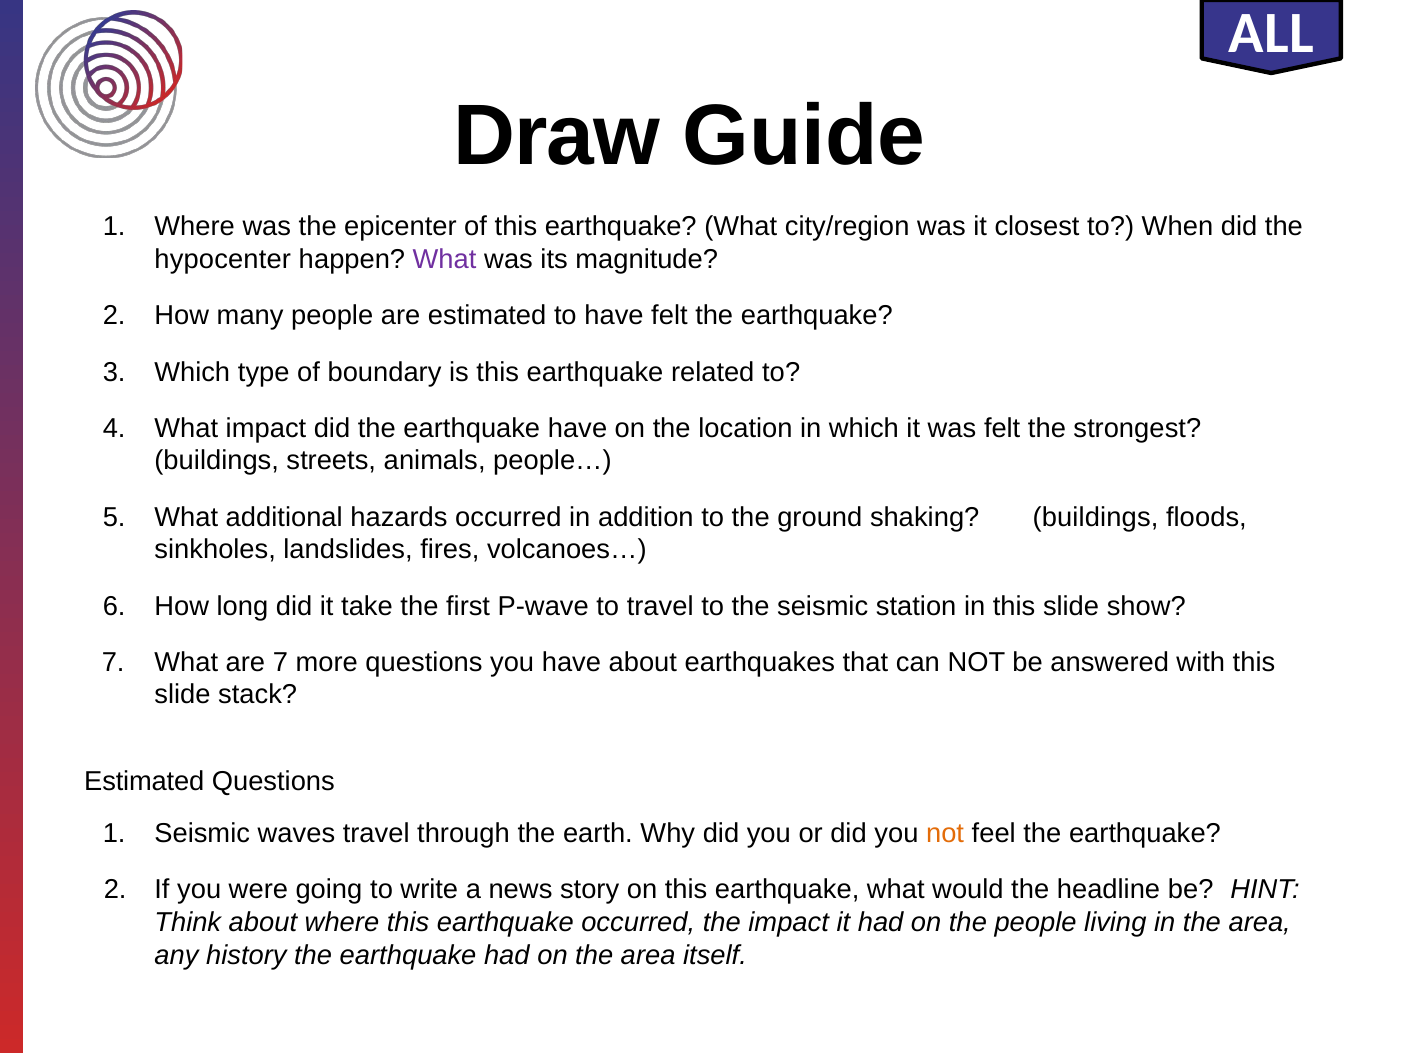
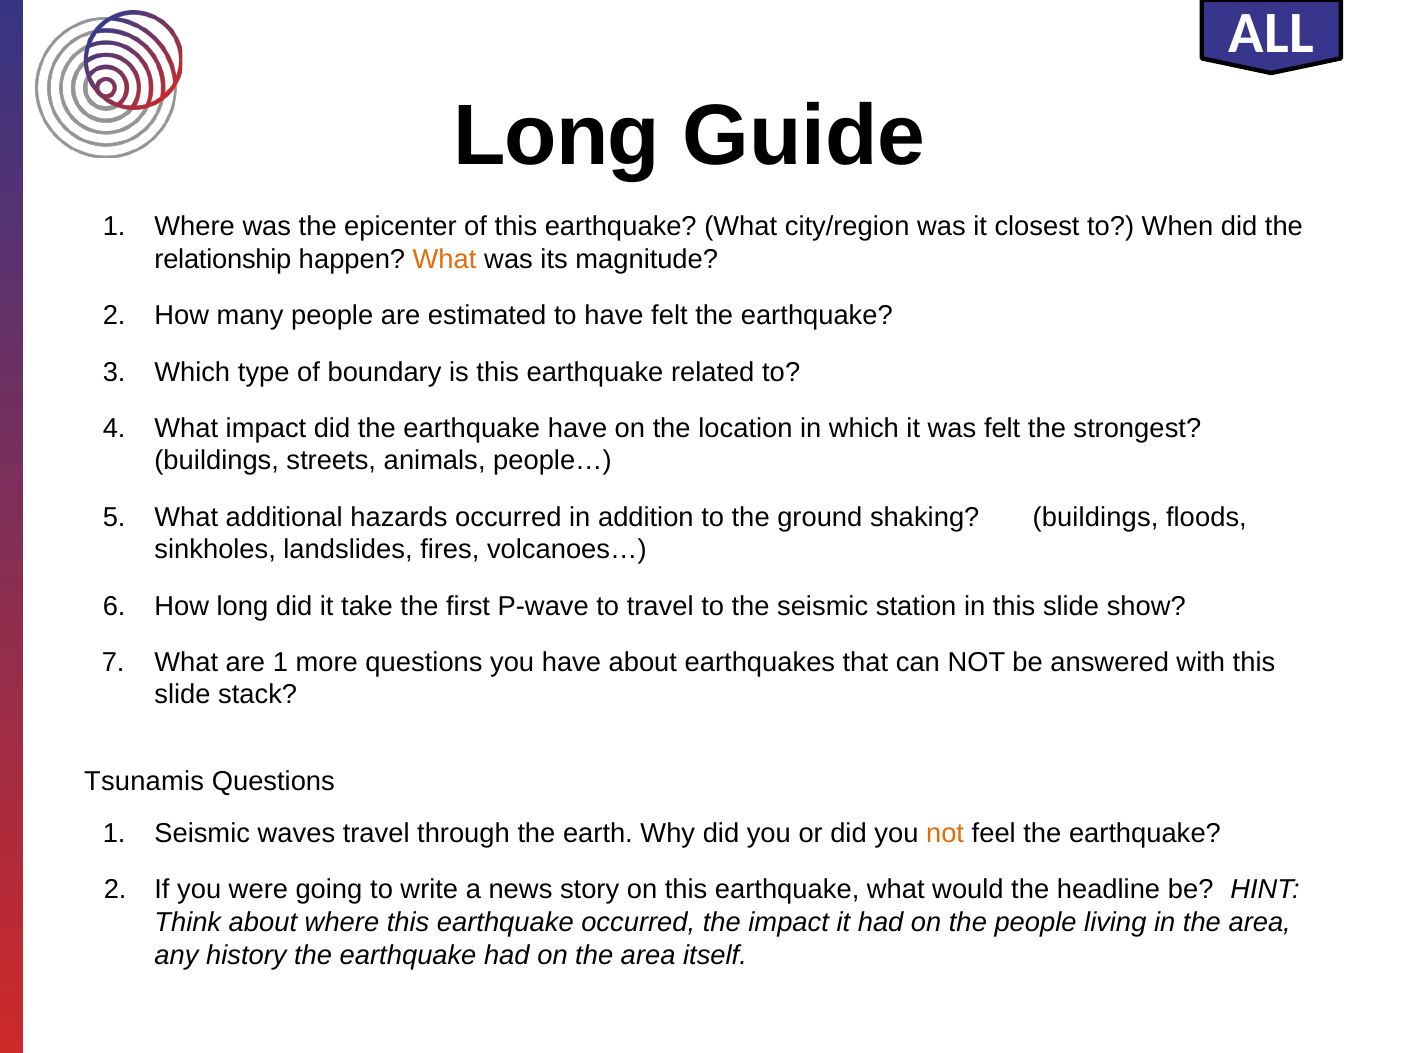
Draw: Draw -> Long (557, 136)
hypocenter: hypocenter -> relationship (223, 260)
What colour: purple -> orange (445, 260)
are 7: 7 -> 1 (280, 662)
Estimated: Estimated -> Tsunamis (144, 781)
